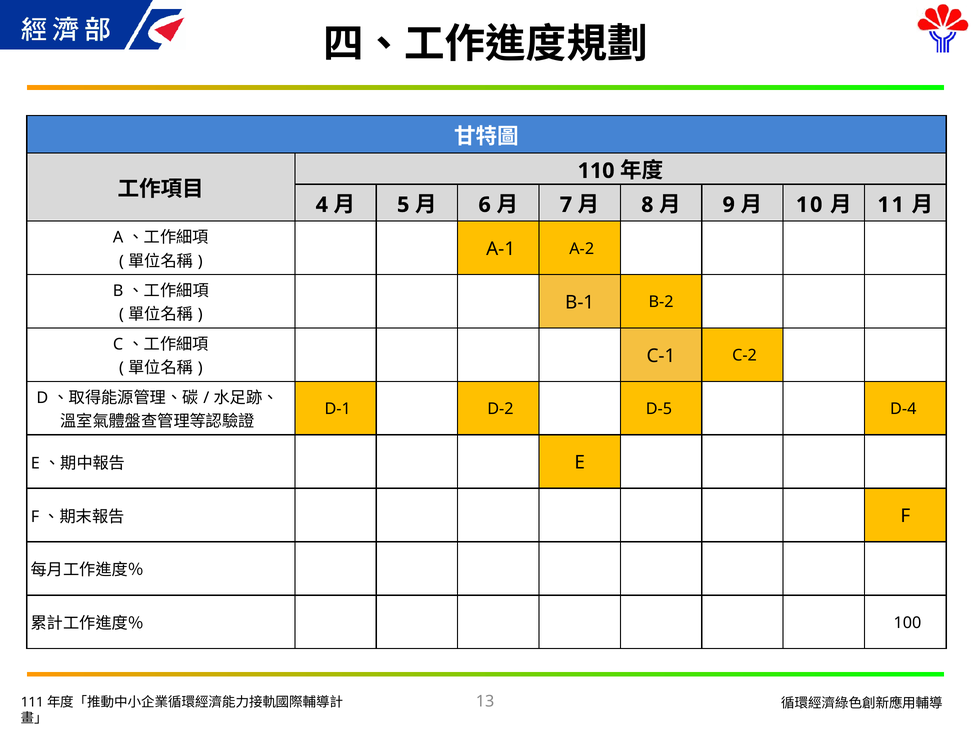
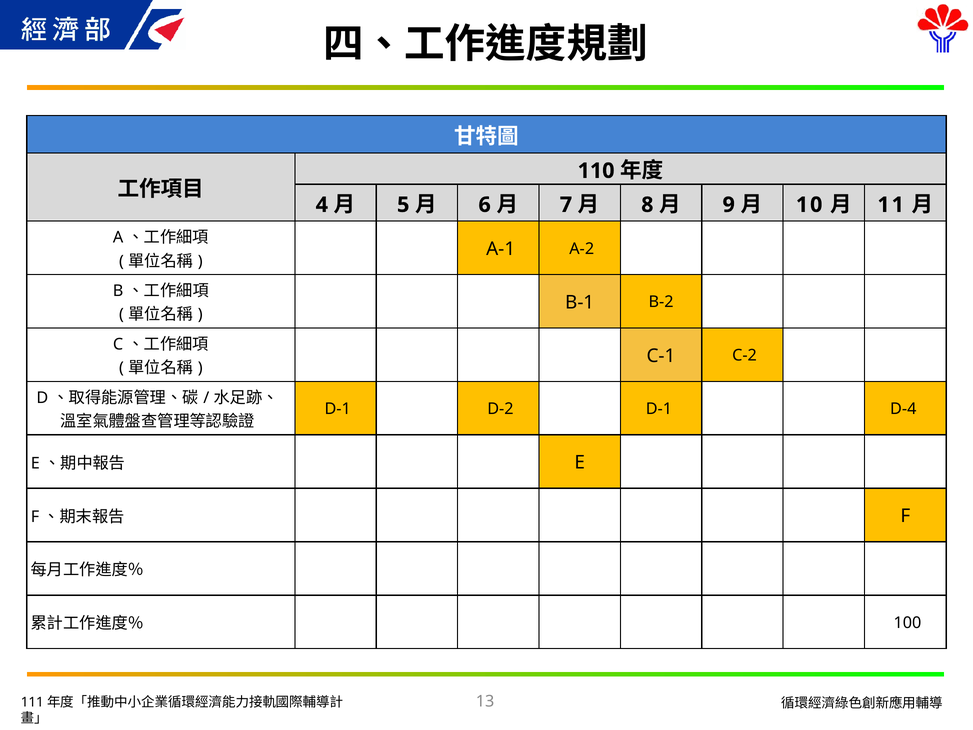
D-2 D-5: D-5 -> D-1 (659, 409)
